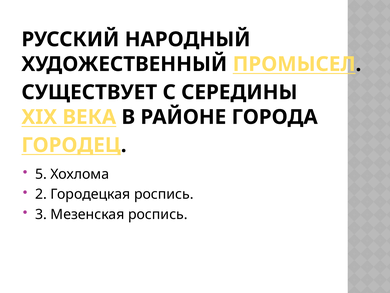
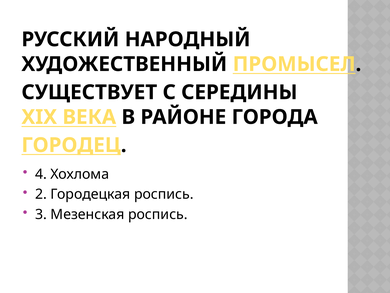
5: 5 -> 4 (41, 174)
